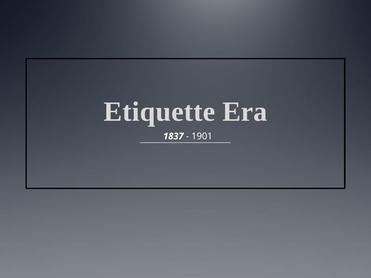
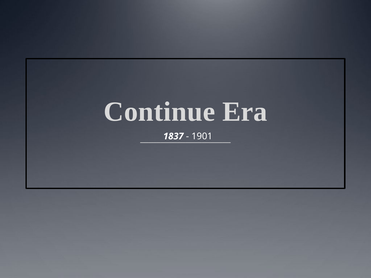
Etiquette: Etiquette -> Continue (159, 112)
